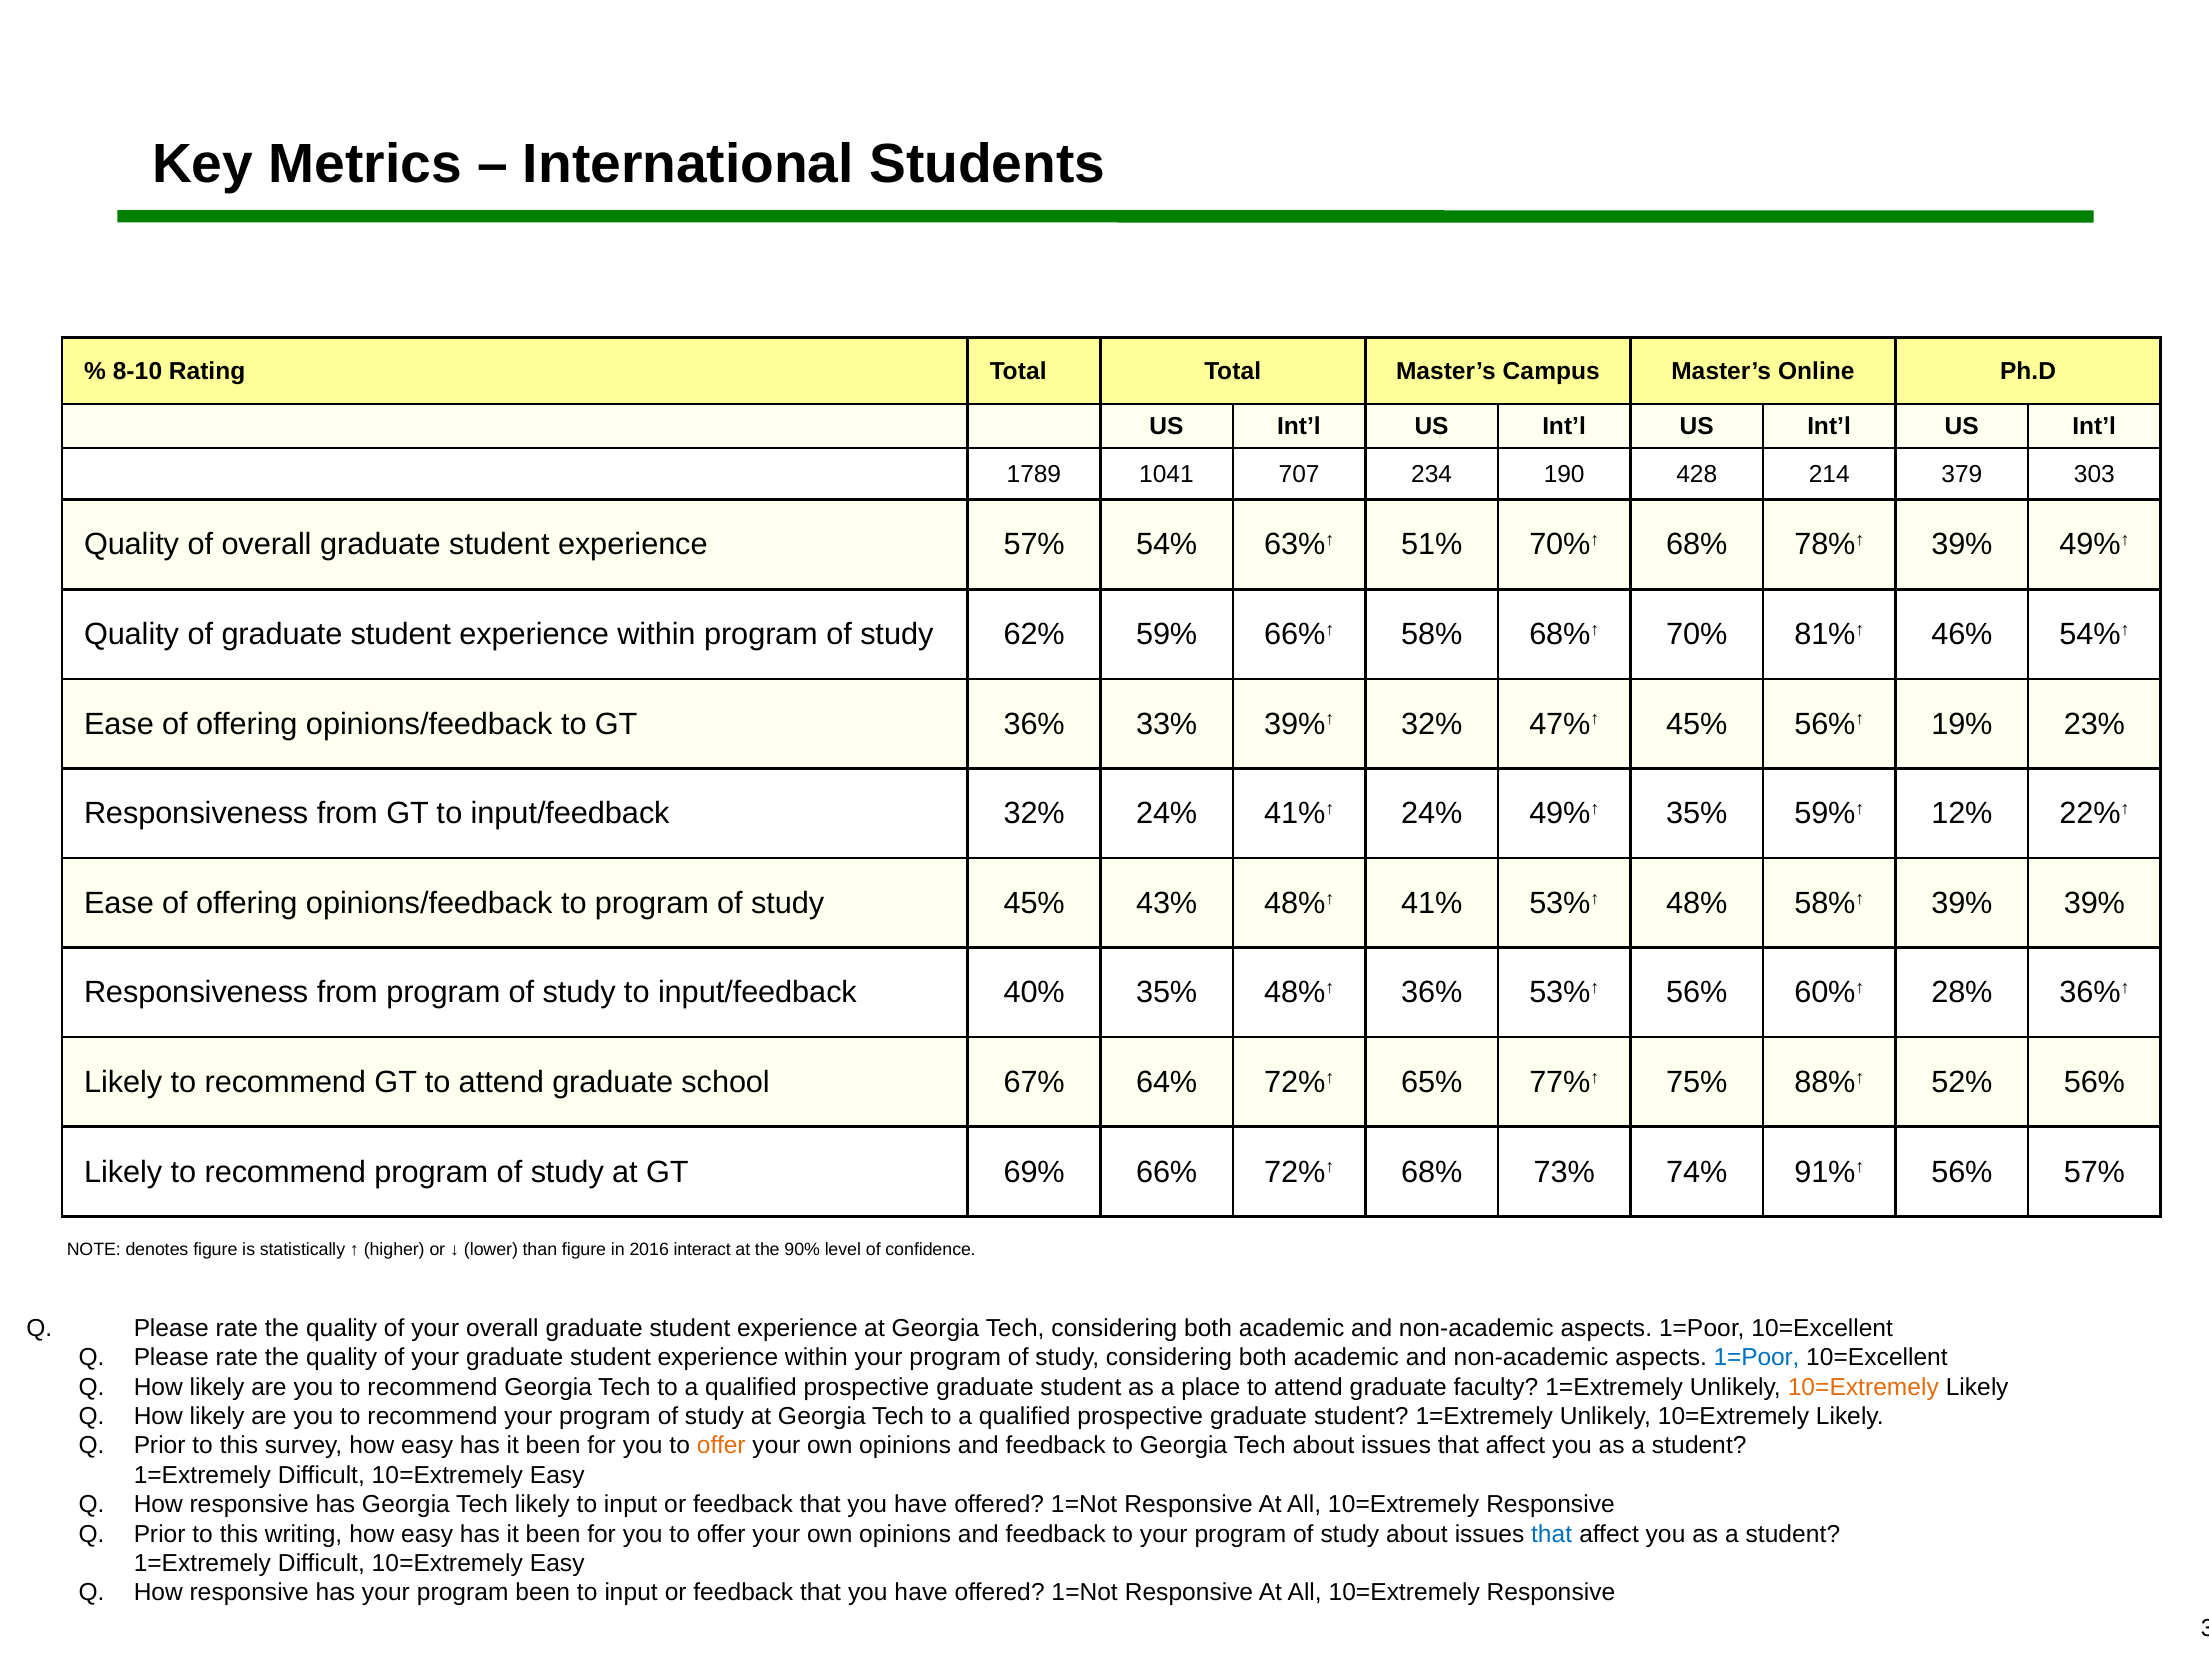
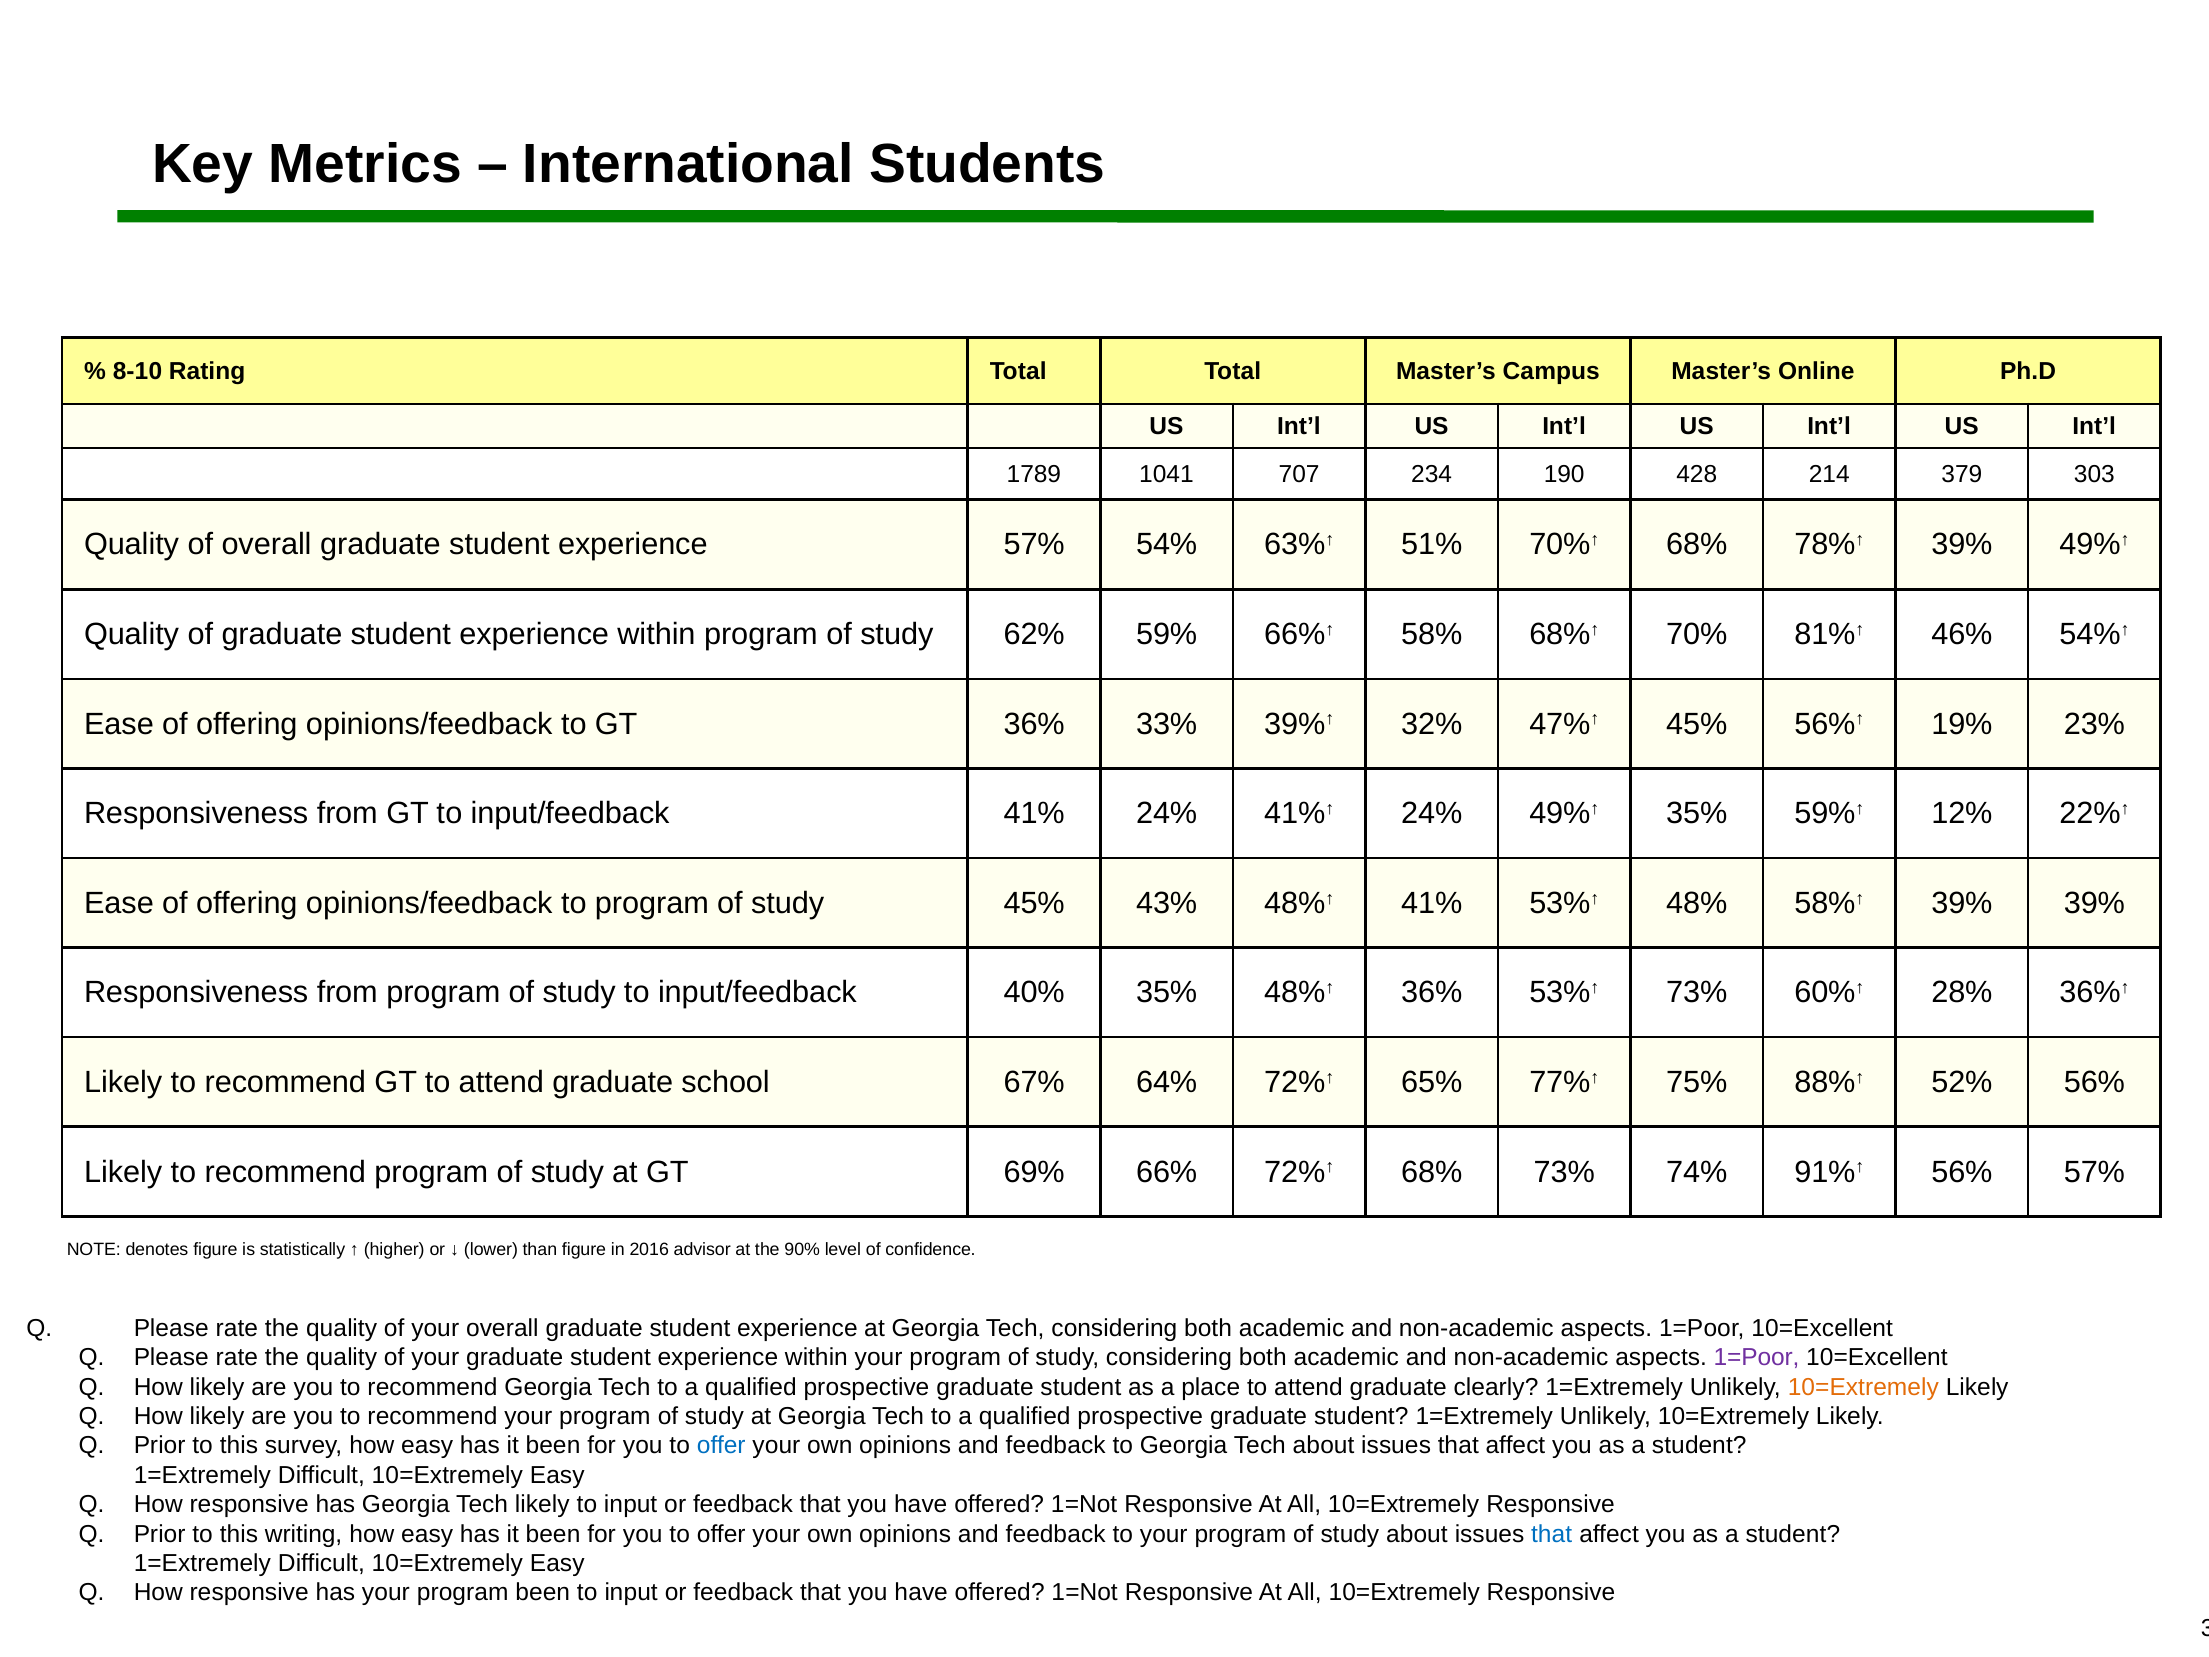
input/feedback 32%: 32% -> 41% (1034, 813)
53%↑ 56%: 56% -> 73% (1697, 993)
interact: interact -> advisor (702, 1249)
1=Poor colour: blue -> purple (1757, 1357)
faculty: faculty -> clearly (1496, 1387)
offer colour: orange -> blue (721, 1446)
